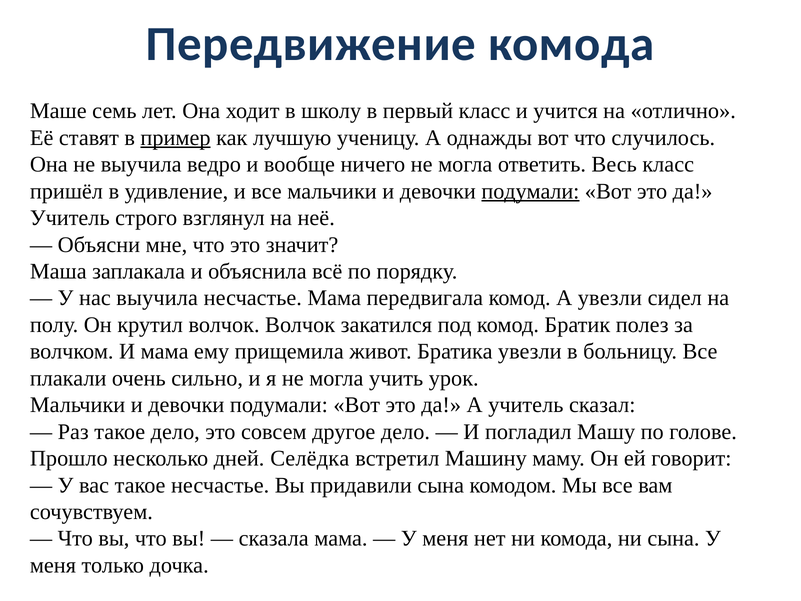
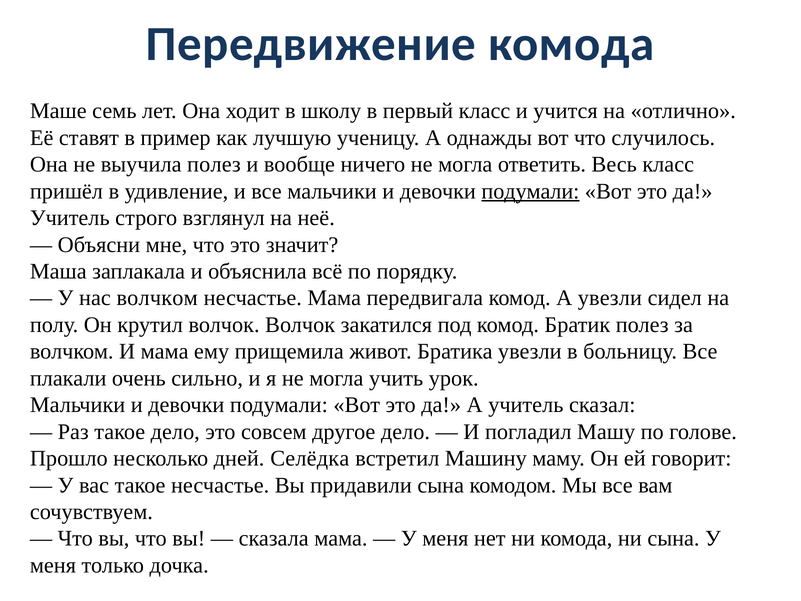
пример underline: present -> none (176, 138)
выучила ведро: ведро -> полез (214, 164)
нас выучила: выучила -> волчком (157, 298)
